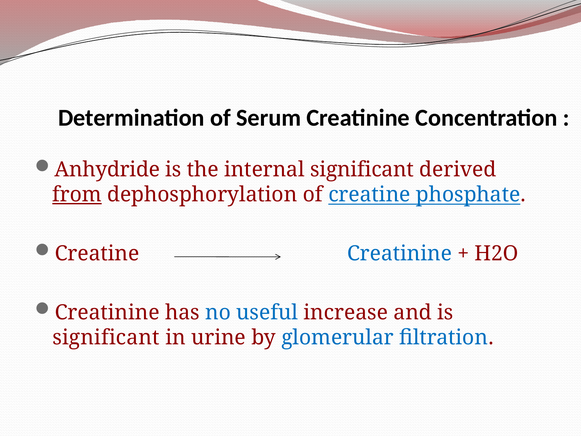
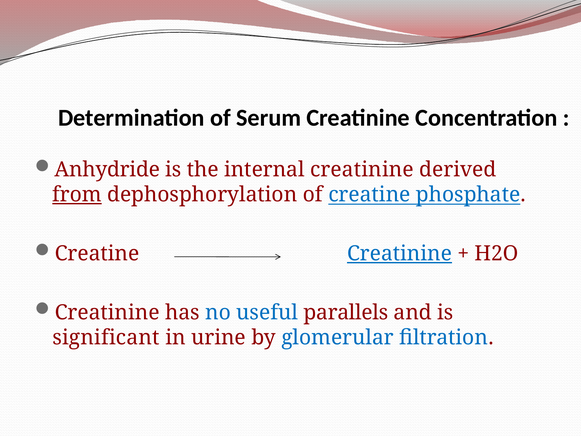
internal significant: significant -> creatinine (362, 169)
Creatinine underline: none -> present (399, 253)
increase: increase -> parallels (346, 312)
